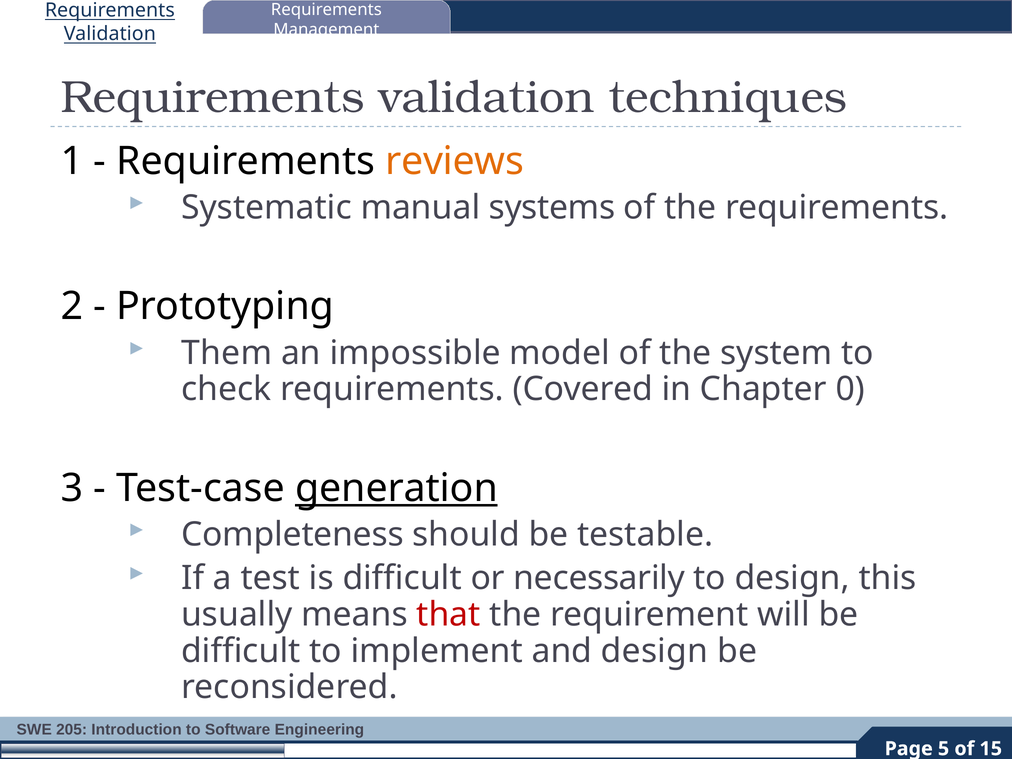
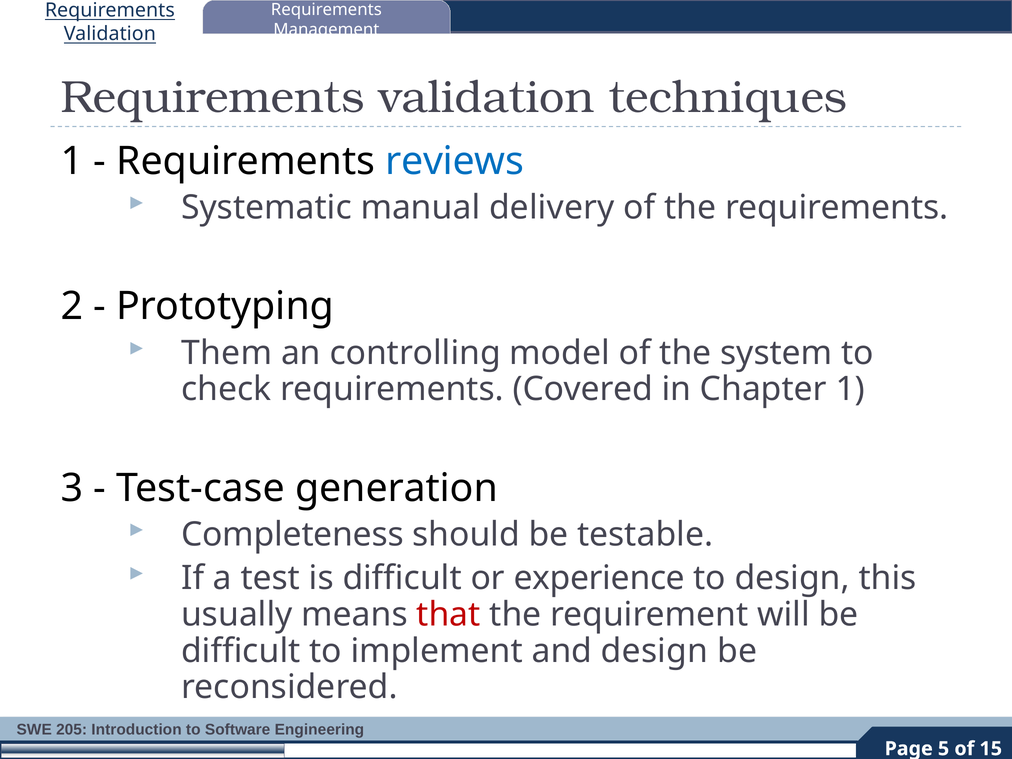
reviews colour: orange -> blue (455, 161)
systems: systems -> delivery (552, 208)
impossible: impossible -> controlling (415, 353)
Chapter 0: 0 -> 1 (850, 389)
generation underline: present -> none (397, 488)
necessarily: necessarily -> experience (599, 578)
